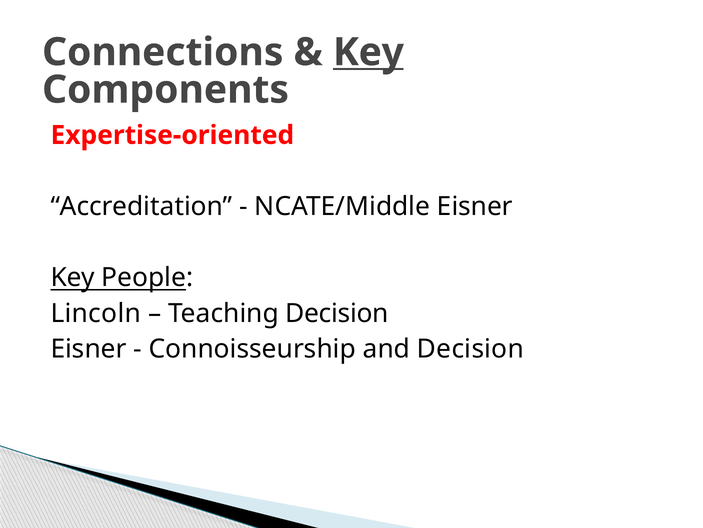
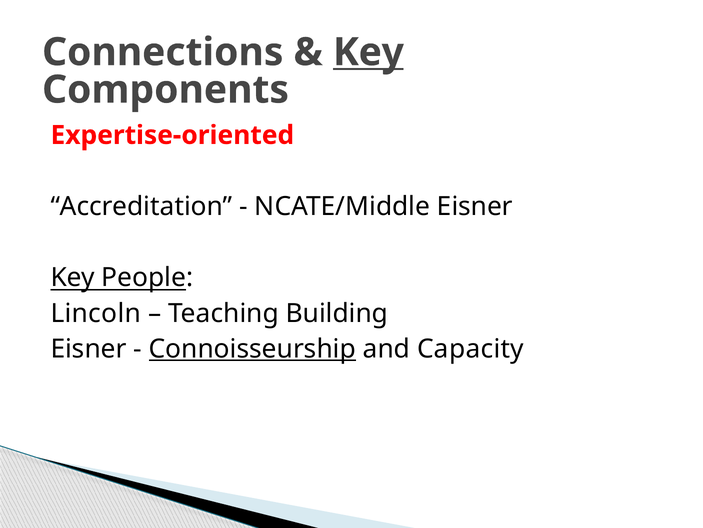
Teaching Decision: Decision -> Building (337, 313)
Connoisseurship underline: none -> present (252, 348)
and Decision: Decision -> Capacity (470, 348)
